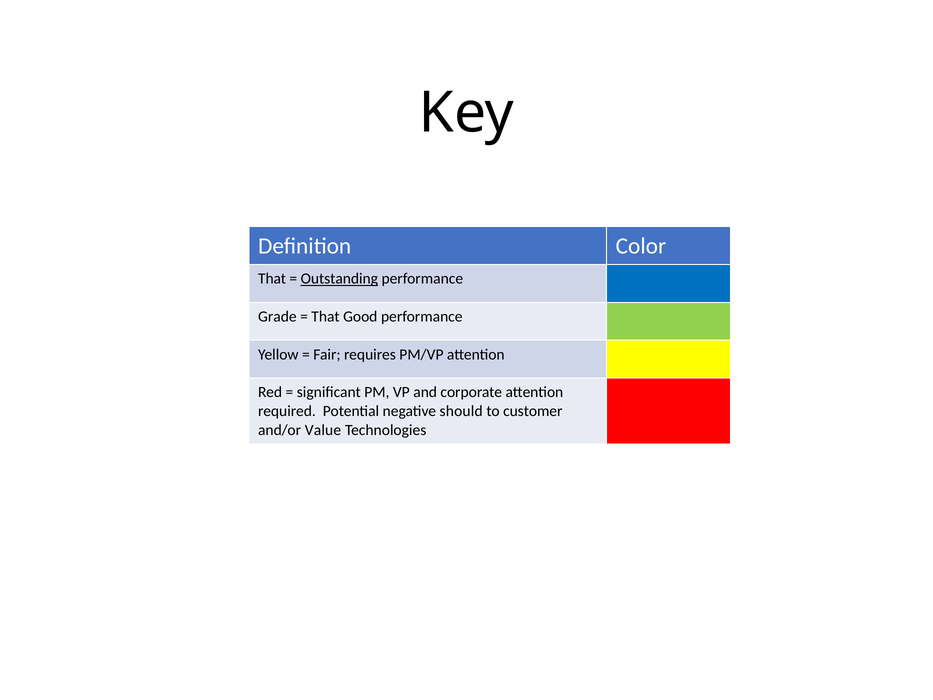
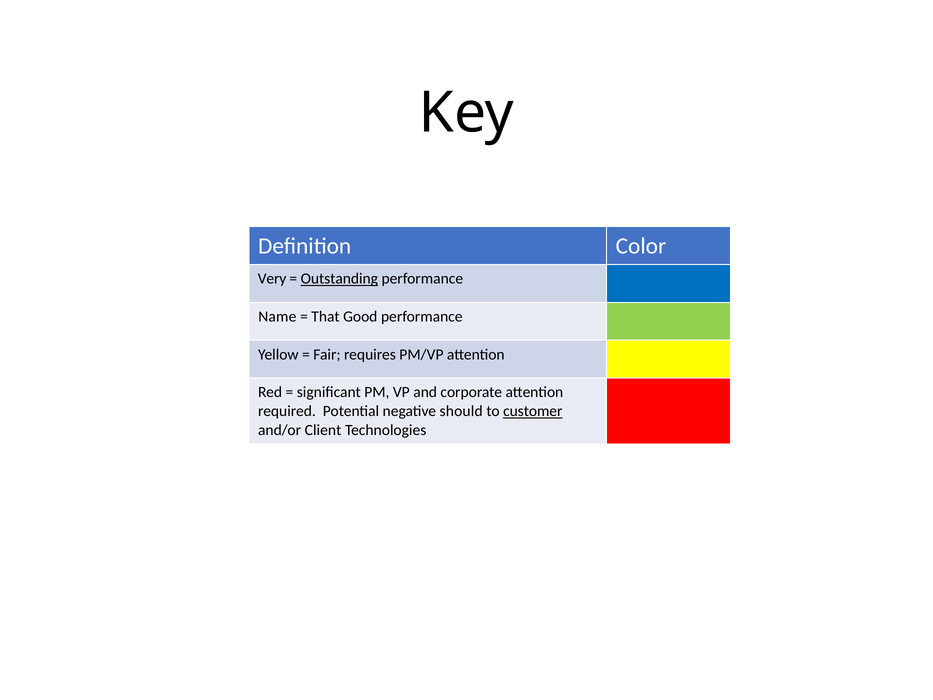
That: That -> Very (272, 279)
Grade: Grade -> Name (277, 317)
customer underline: none -> present (533, 411)
Value: Value -> Client (323, 430)
